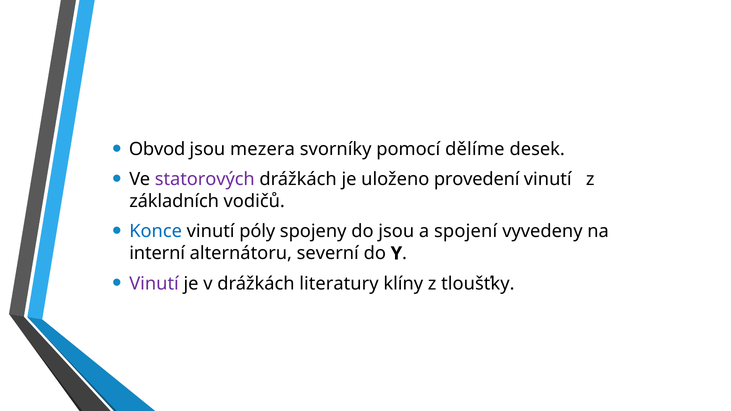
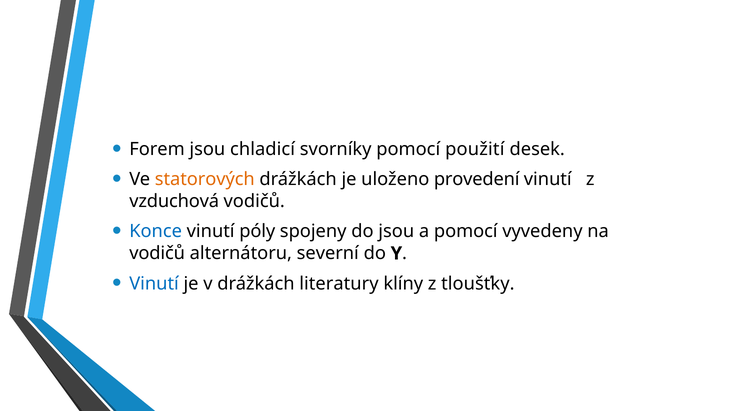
Obvod: Obvod -> Forem (157, 149)
mezera: mezera -> chladicí (263, 149)
dělíme: dělíme -> použití (475, 149)
statorových colour: purple -> orange (205, 179)
základních: základních -> vzduchová (174, 201)
a spojení: spojení -> pomocí (466, 232)
interní: interní -> vodičů (157, 253)
Vinutí colour: purple -> blue (154, 284)
